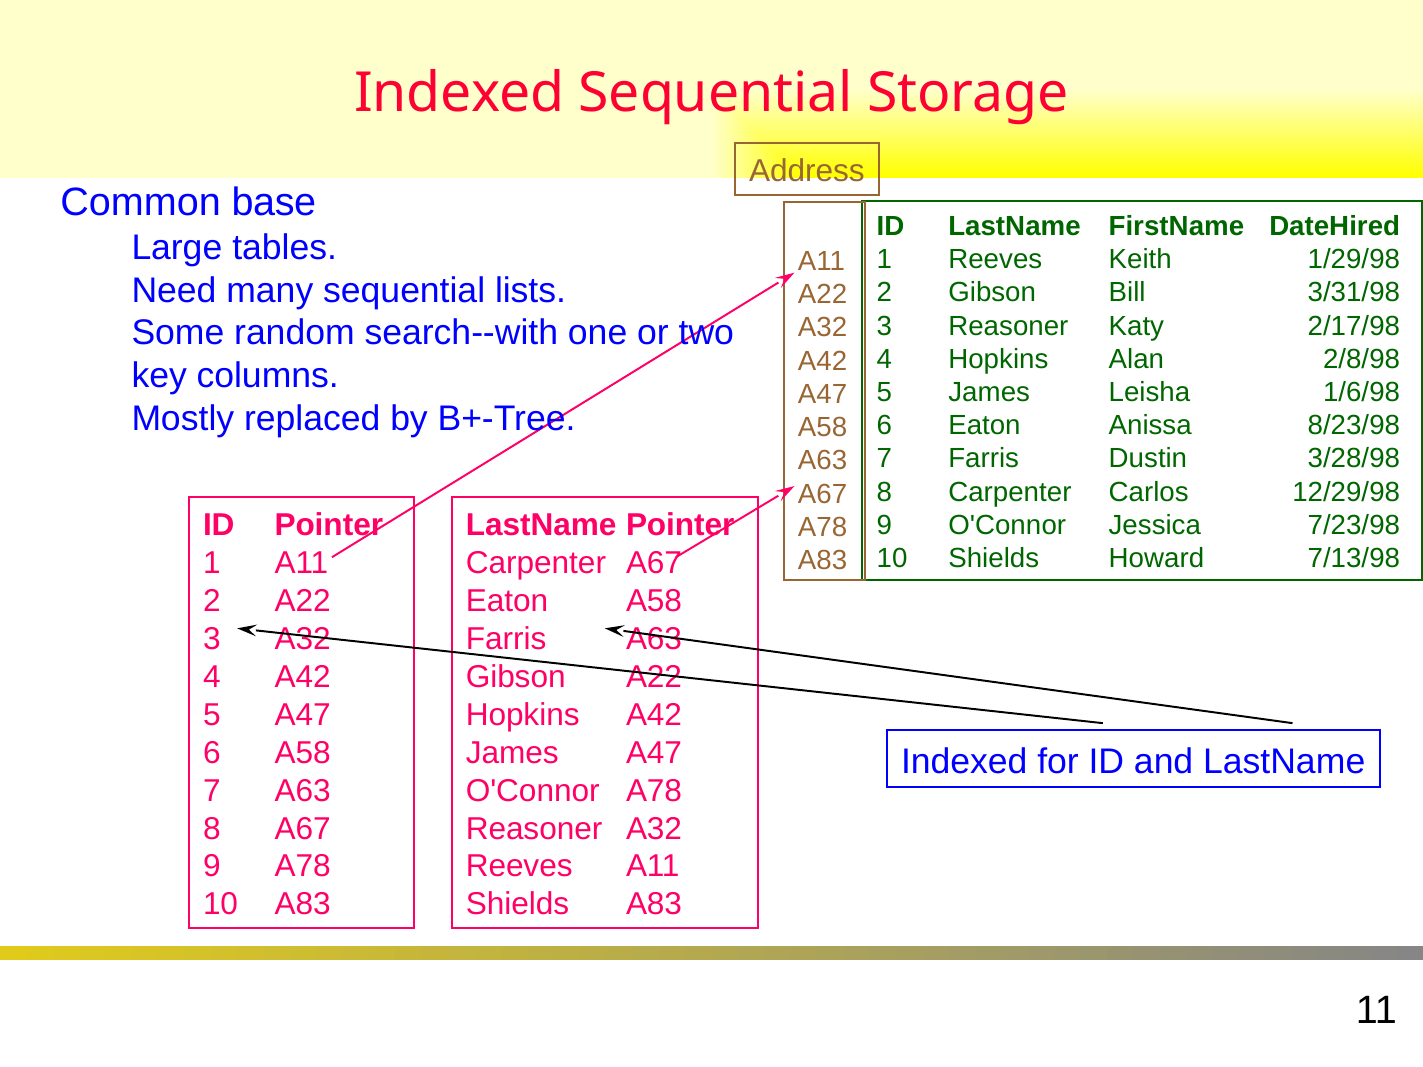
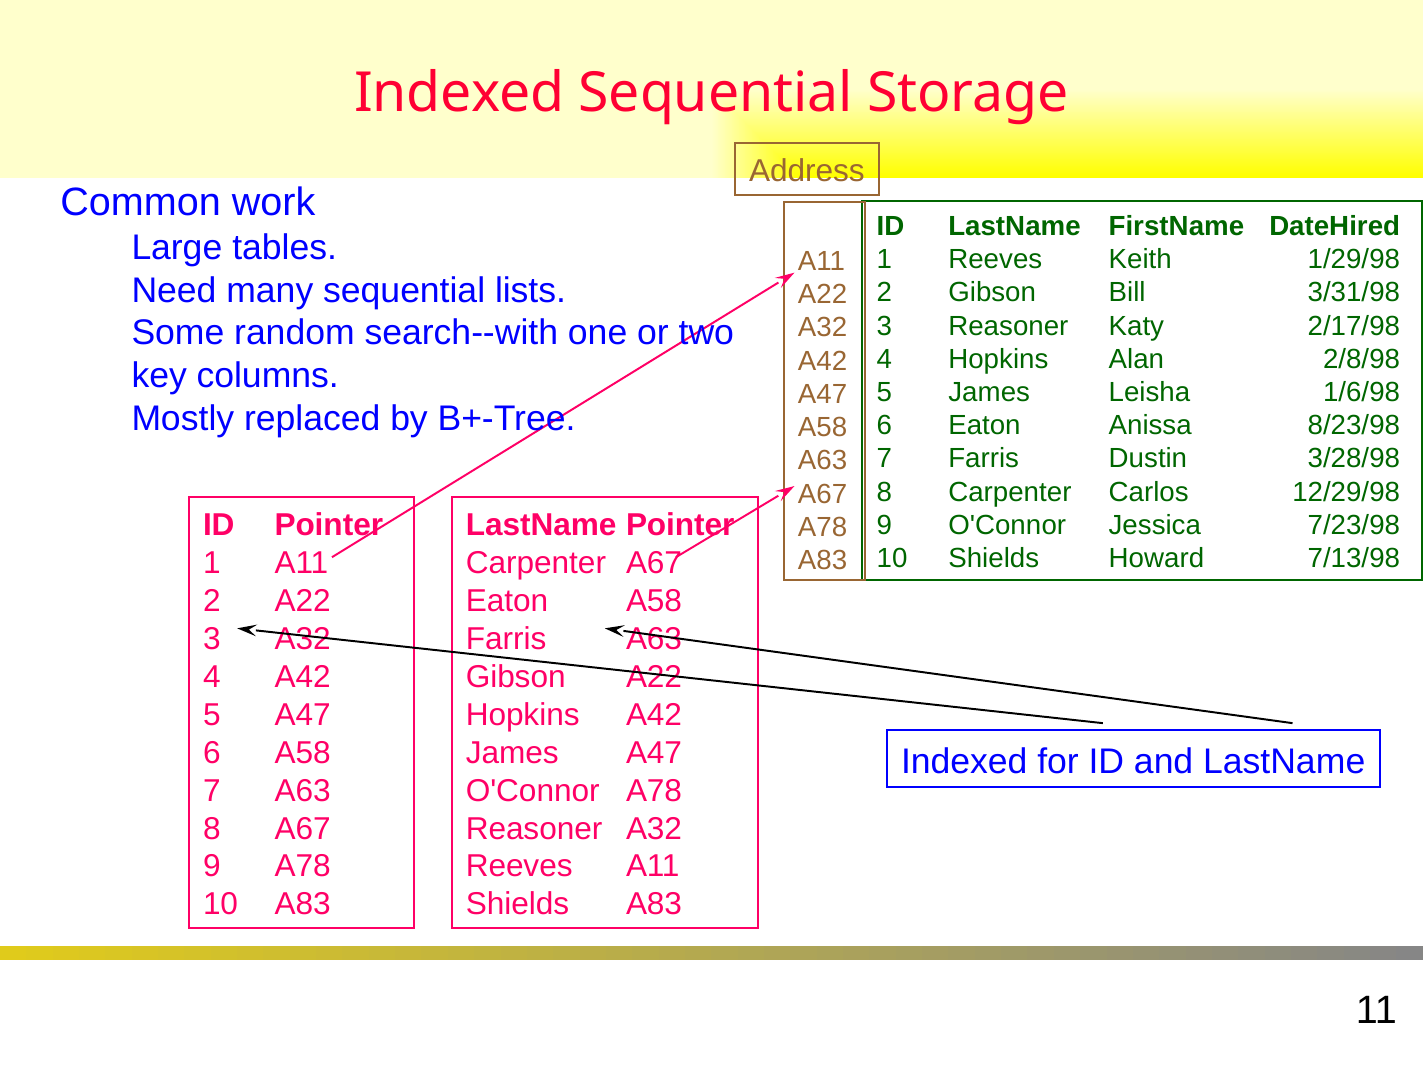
base: base -> work (274, 203)
